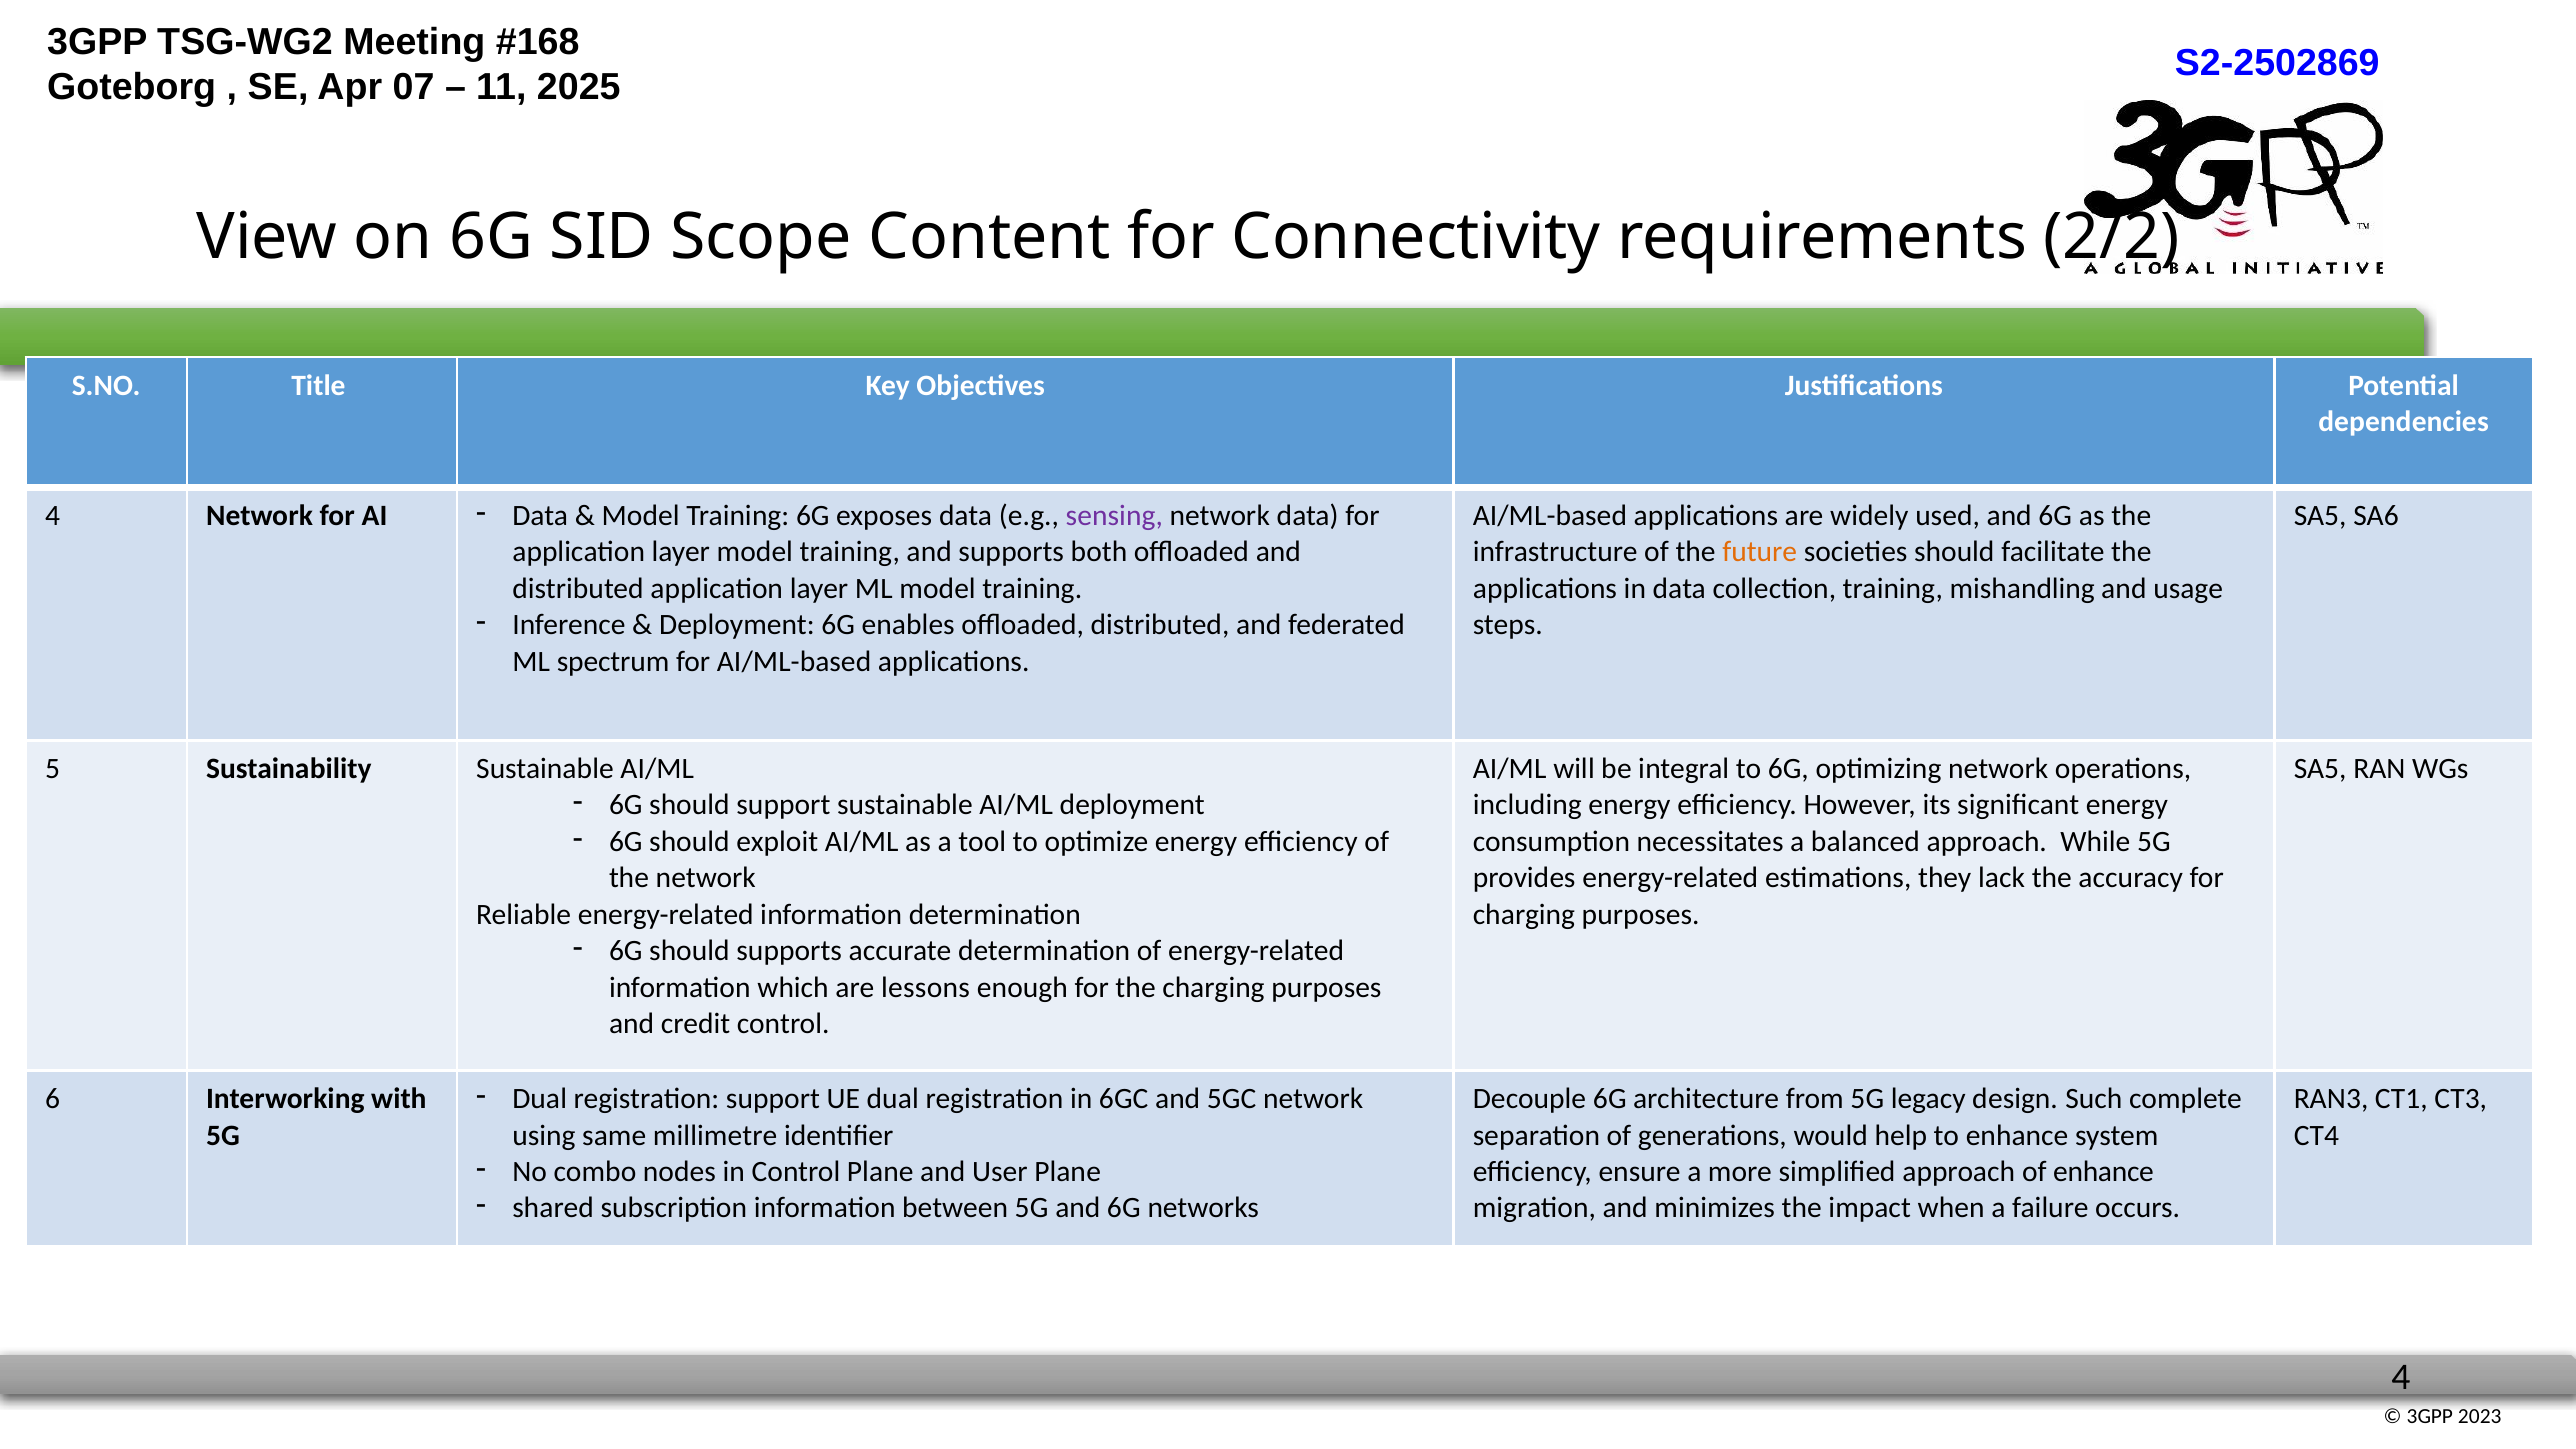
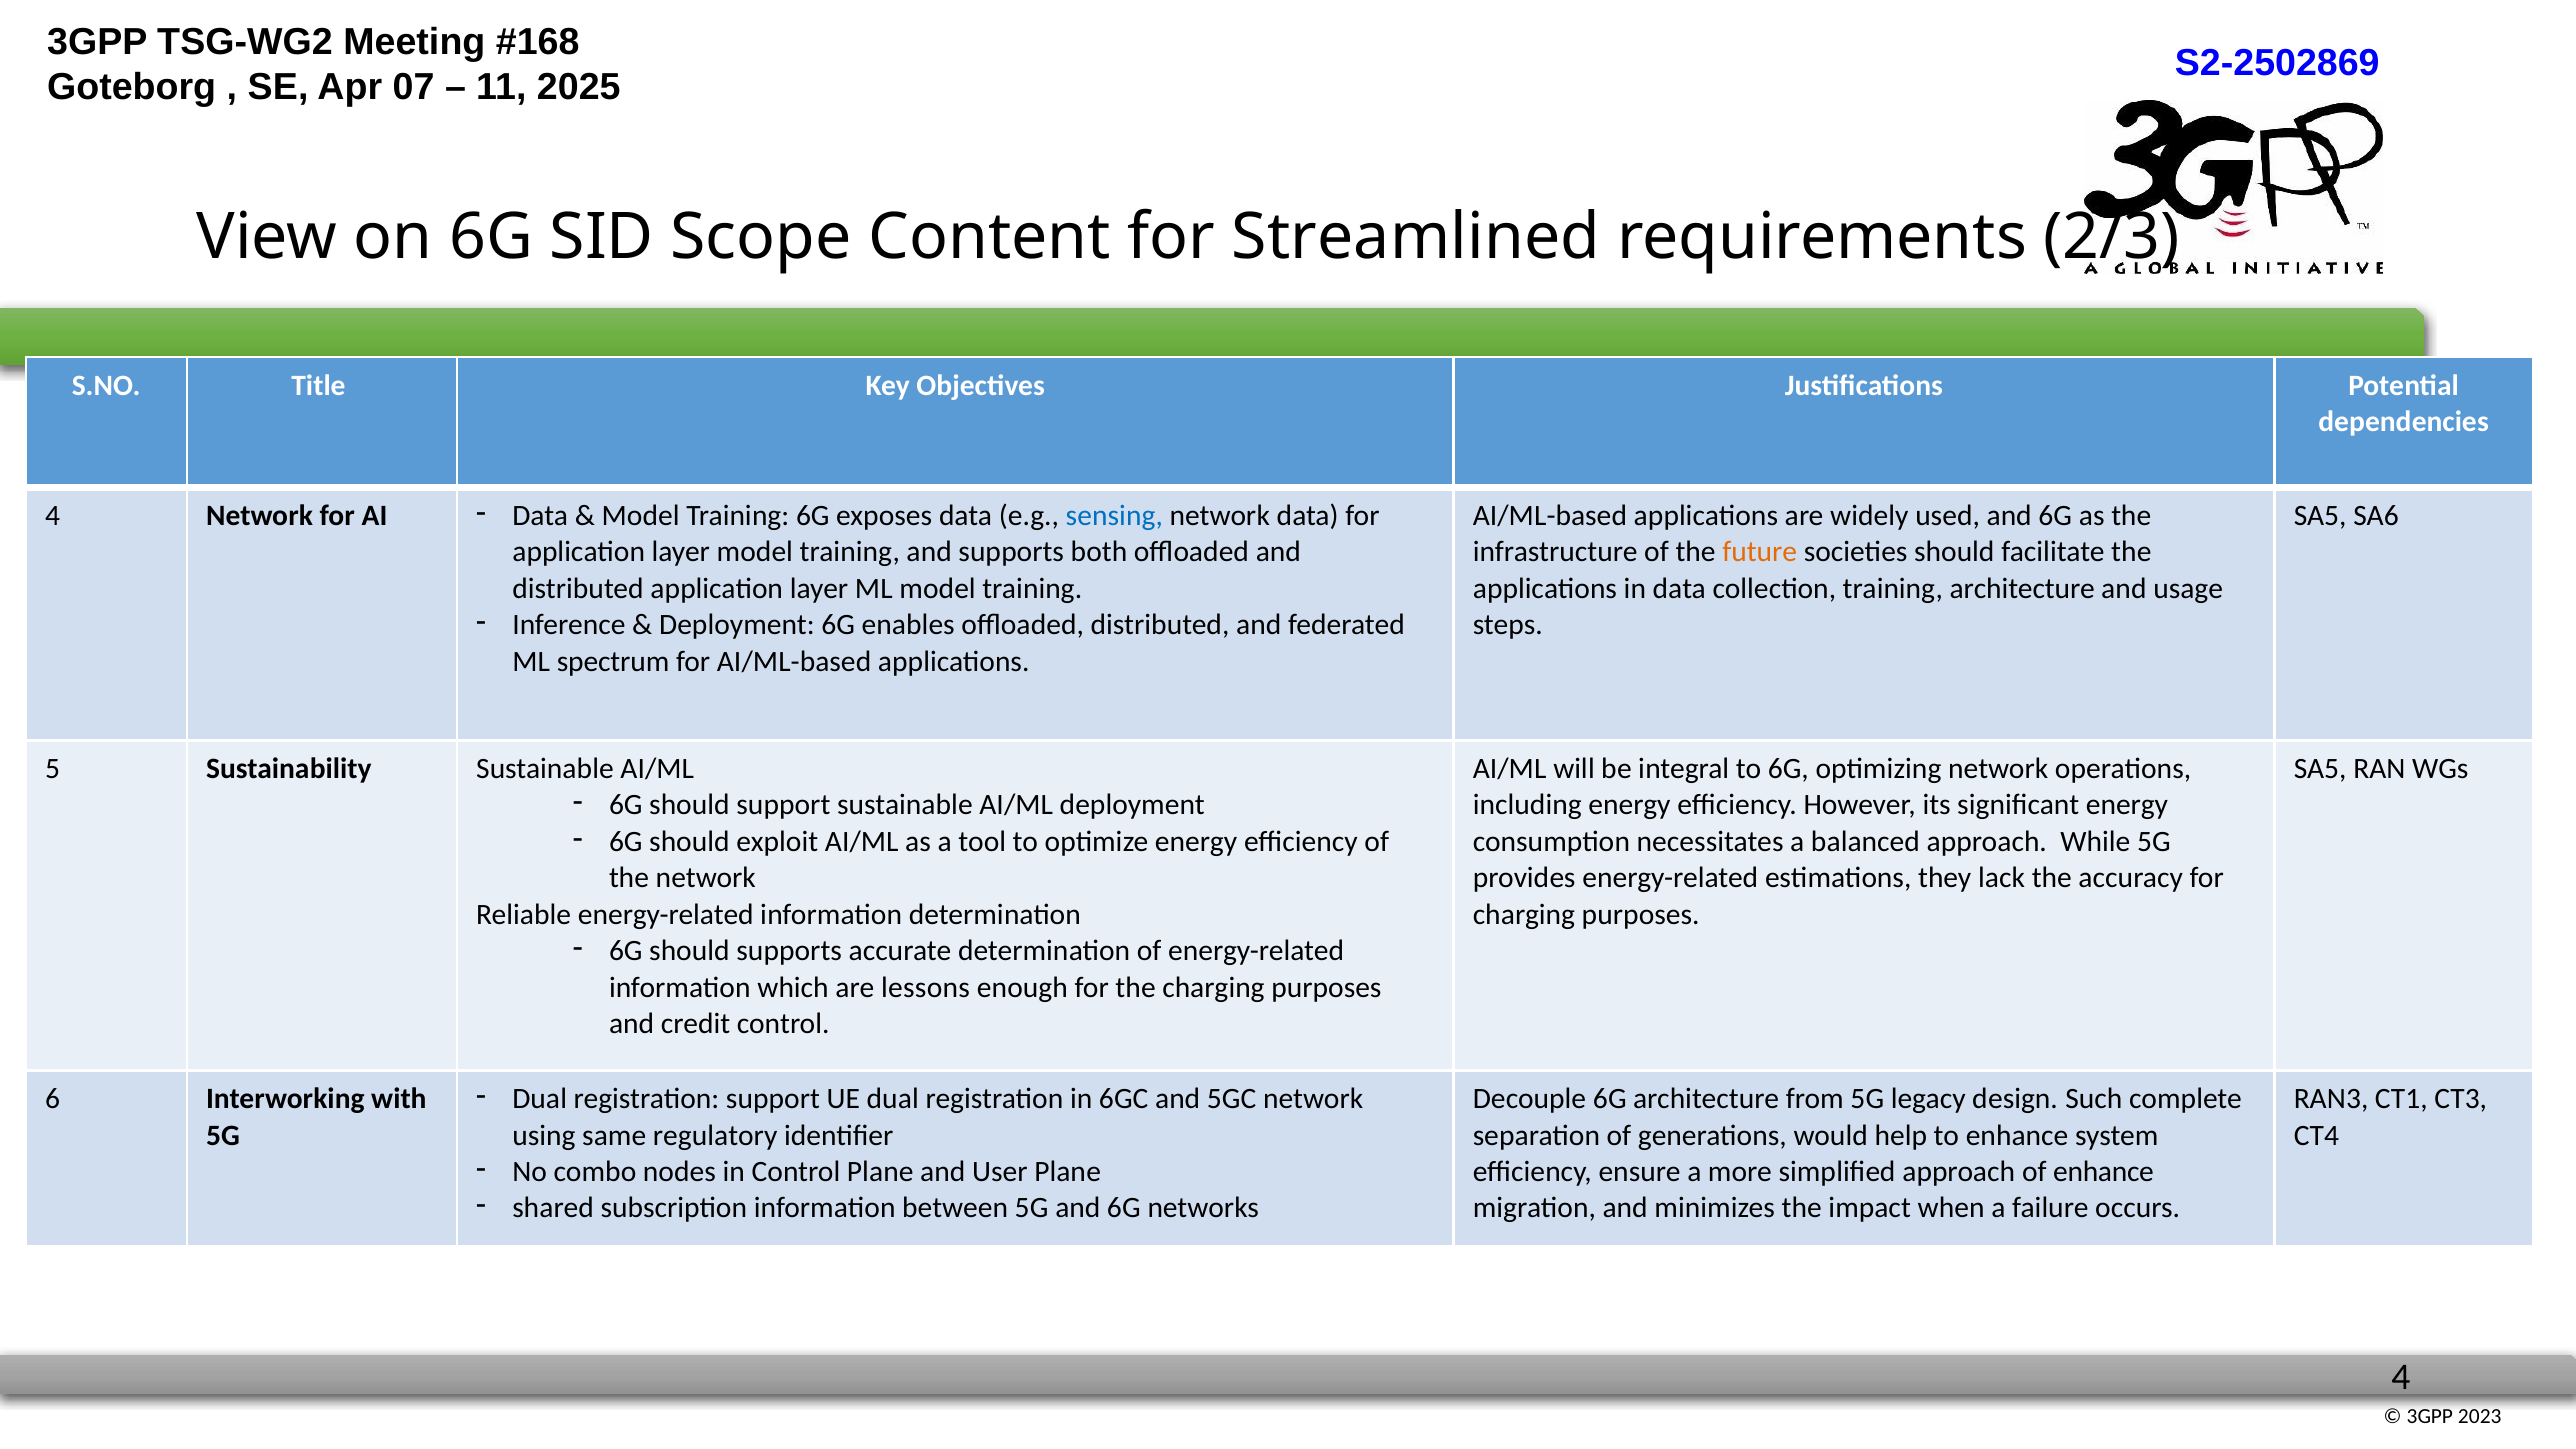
Connectivity: Connectivity -> Streamlined (1416, 237)
2/2: 2/2 -> 2/3 (2112, 237)
sensing colour: purple -> blue (1114, 516)
training mishandling: mishandling -> architecture (2022, 589)
millimetre: millimetre -> regulatory (715, 1135)
